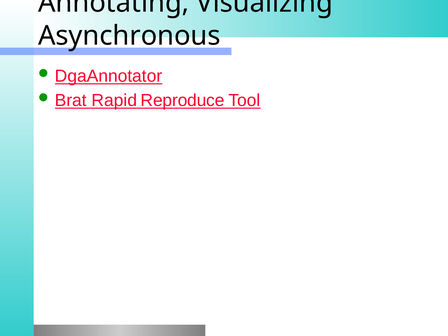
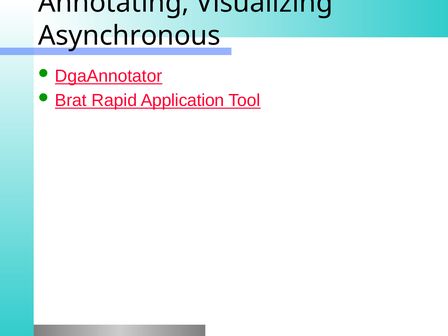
Reproduce: Reproduce -> Application (183, 100)
